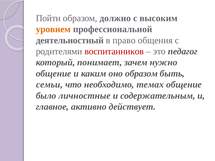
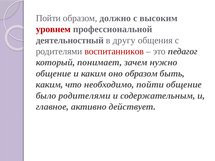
уровнем colour: orange -> red (53, 29)
право: право -> другу (124, 40)
семьи: семьи -> каким (49, 85)
необходимо темах: темах -> пойти (150, 85)
было личностные: личностные -> родителями (85, 96)
